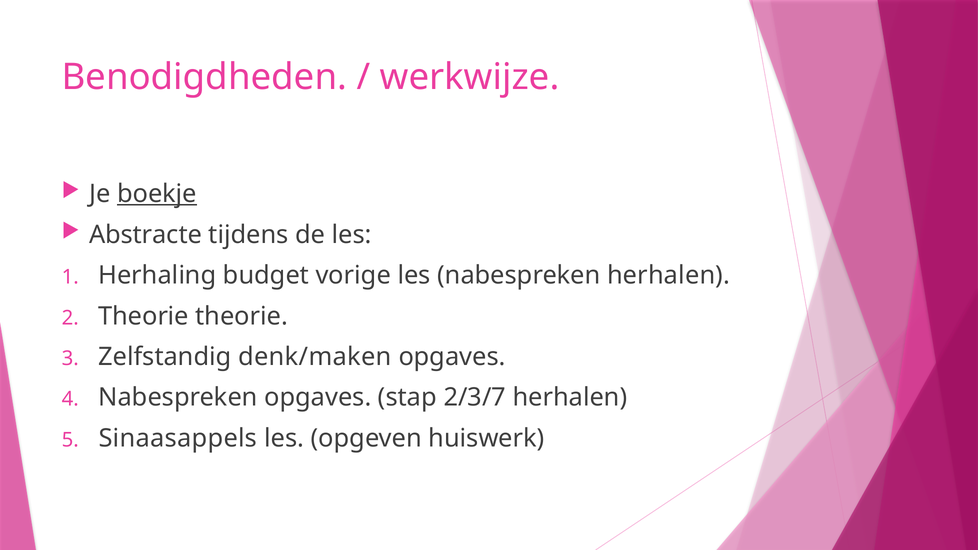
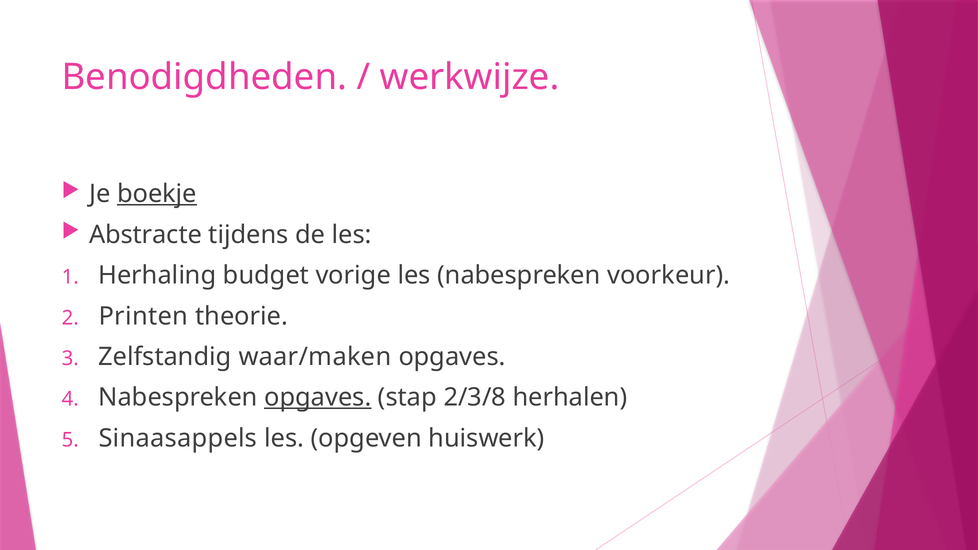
nabespreken herhalen: herhalen -> voorkeur (669, 275)
Theorie: Theorie -> Printen (143, 316)
denk/maken: denk/maken -> waar/maken (315, 357)
opgaves underline: none -> present (318, 398)
2/3/7: 2/3/7 -> 2/3/8 (475, 398)
